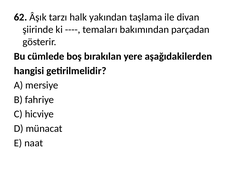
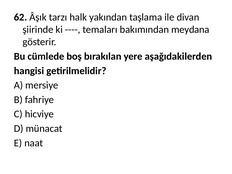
parçadan: parçadan -> meydana (190, 30)
